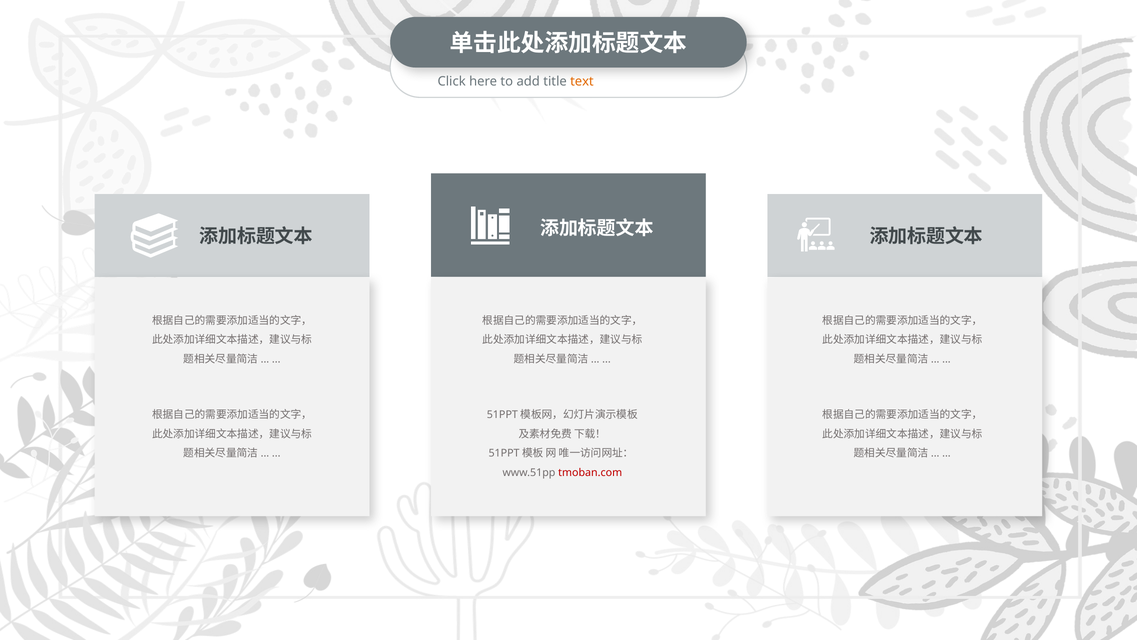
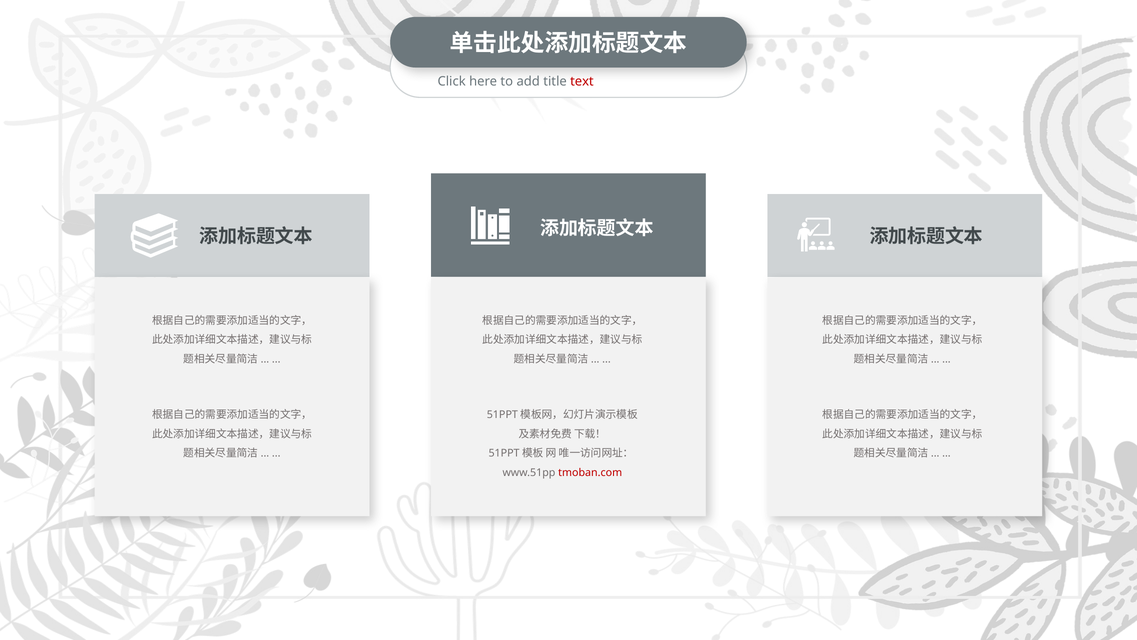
text colour: orange -> red (582, 82)
